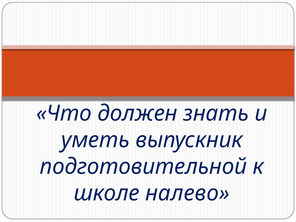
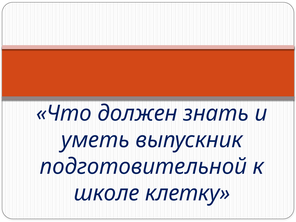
налево: налево -> клетку (188, 193)
